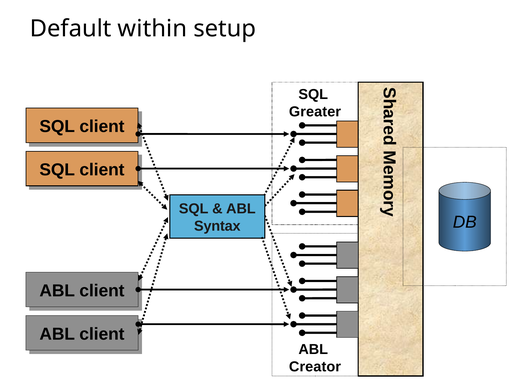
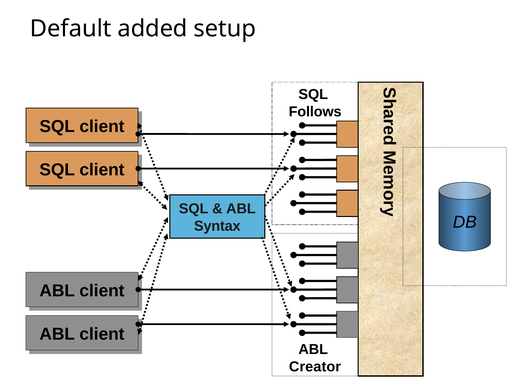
within: within -> added (153, 29)
Greater: Greater -> Follows (315, 112)
